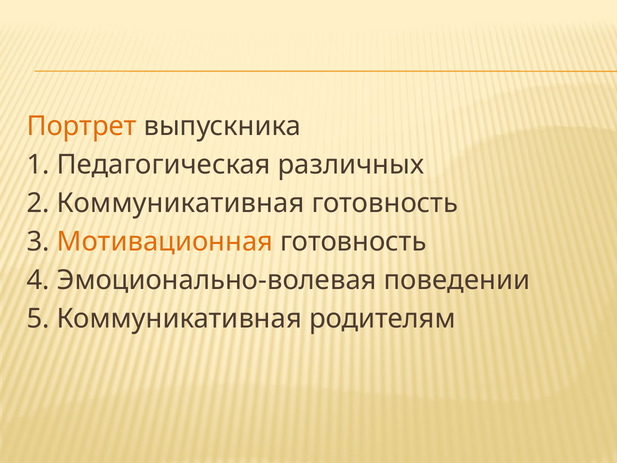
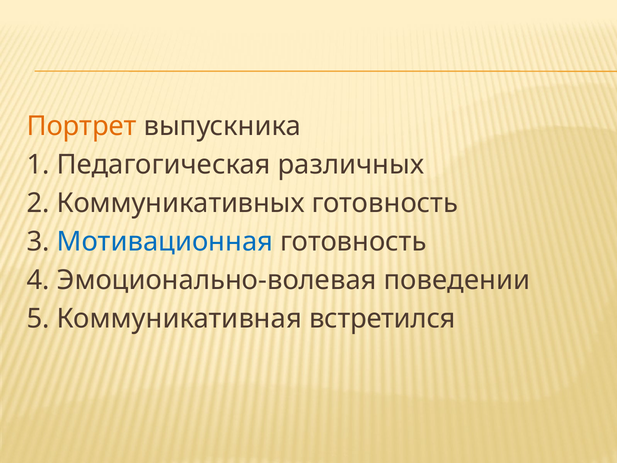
2 Коммуникативная: Коммуникативная -> Коммуникативных (181, 203)
Мотивационная colour: orange -> blue (165, 241)
родителям: родителям -> встретился (382, 318)
